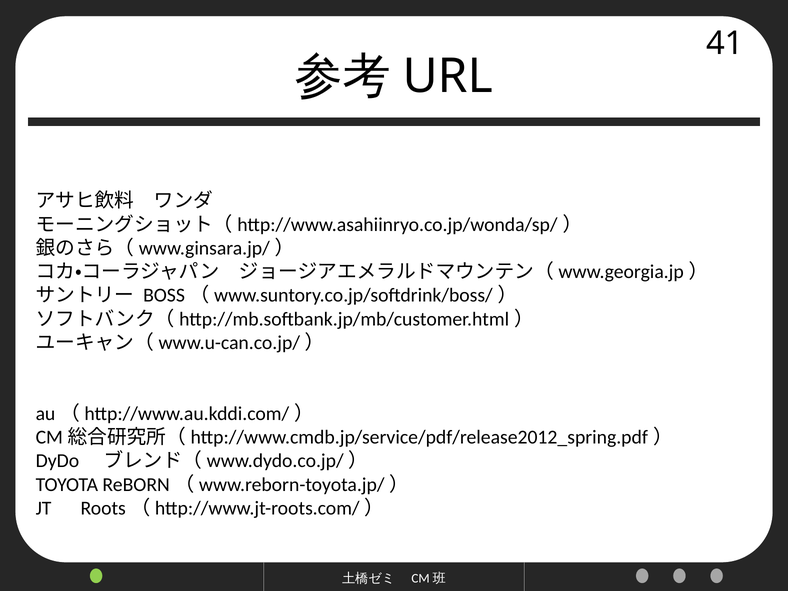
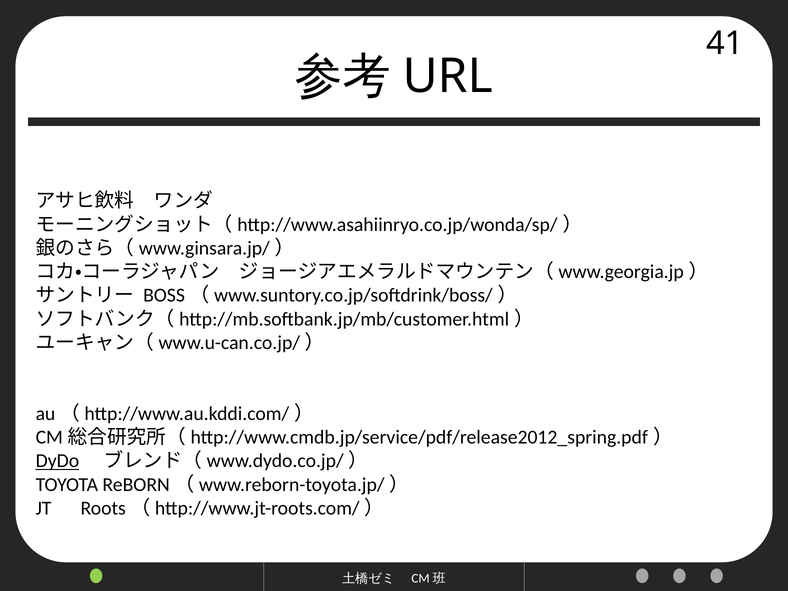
DyDo underline: none -> present (57, 461)
